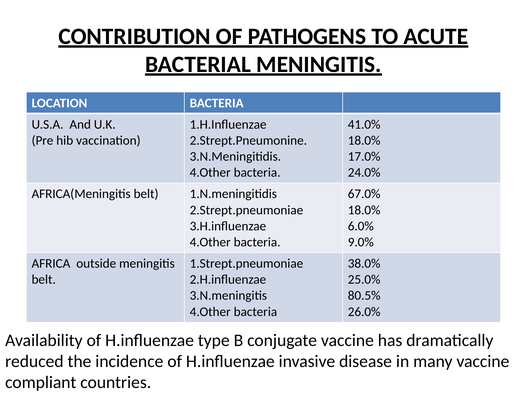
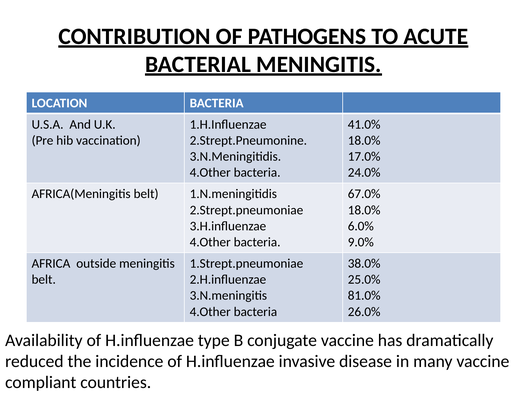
80.5%: 80.5% -> 81.0% (364, 296)
